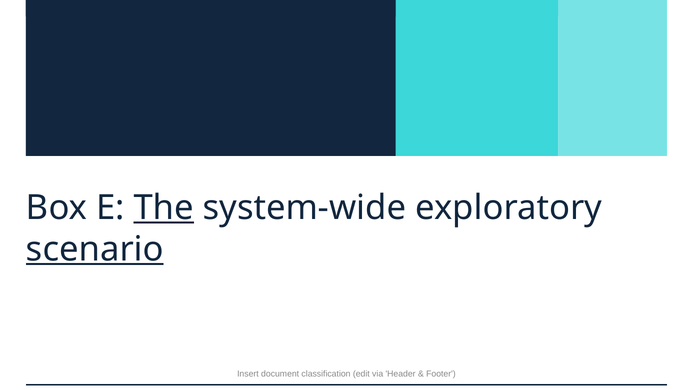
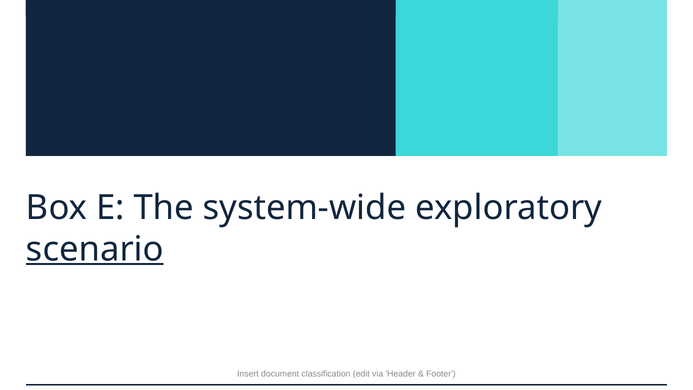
The underline: present -> none (164, 208)
